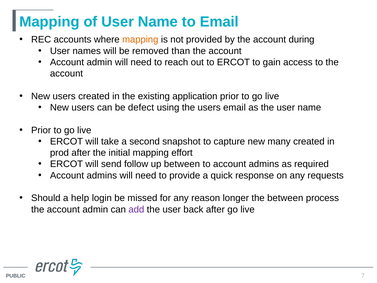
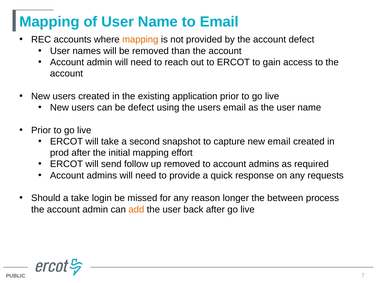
account during: during -> defect (301, 40)
new many: many -> email (279, 141)
up between: between -> removed (182, 164)
a help: help -> take (80, 198)
add colour: purple -> orange (136, 209)
